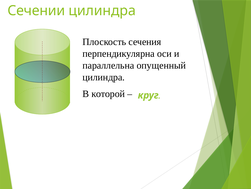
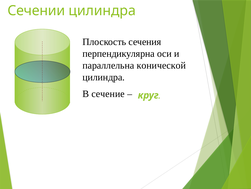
опущенный: опущенный -> конической (161, 65)
которой: которой -> сечение (108, 93)
